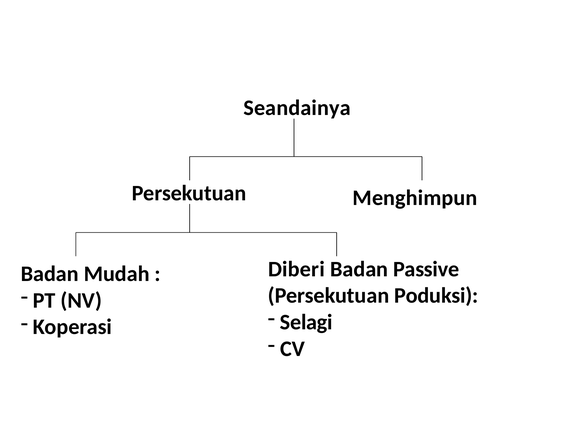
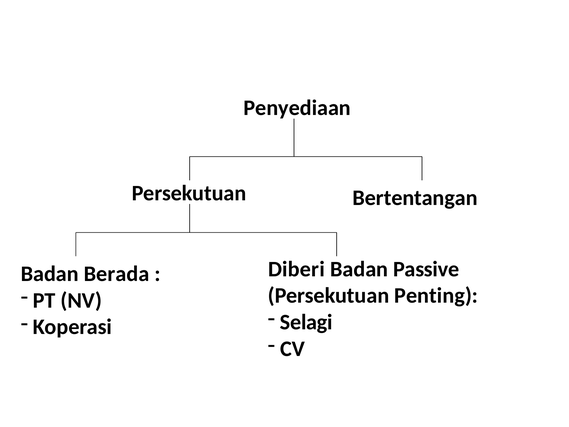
Seandainya: Seandainya -> Penyediaan (297, 108)
Menghimpun: Menghimpun -> Bertentangan (415, 198)
Mudah: Mudah -> Berada (117, 274)
Poduksi: Poduksi -> Penting (436, 295)
